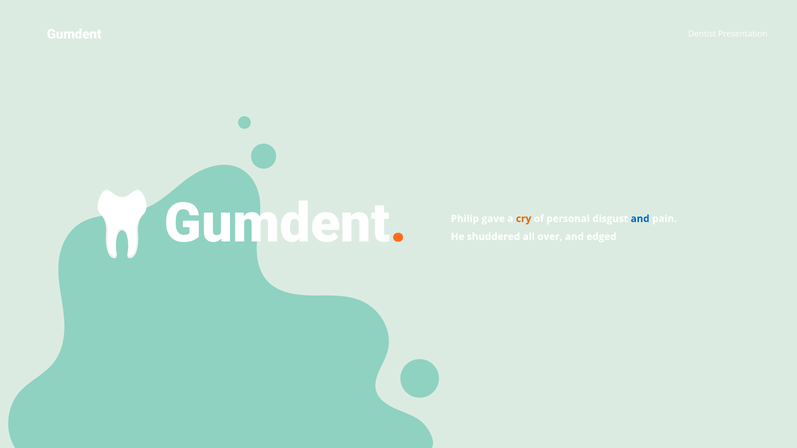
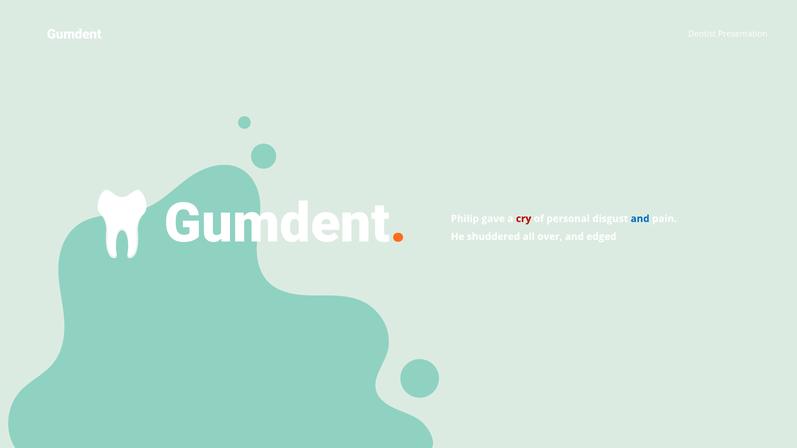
cry colour: orange -> red (524, 219)
